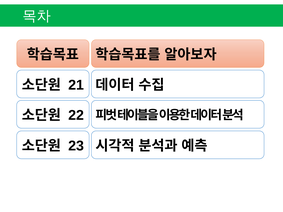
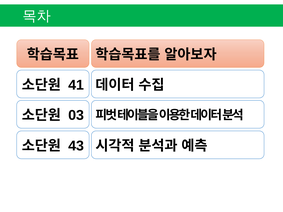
21: 21 -> 41 (76, 85)
22: 22 -> 03 (76, 115)
23: 23 -> 43 (76, 146)
